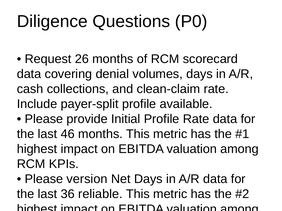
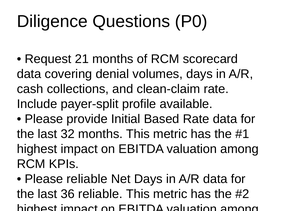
26: 26 -> 21 (82, 59)
Initial Profile: Profile -> Based (162, 119)
46: 46 -> 32 (68, 134)
Please version: version -> reliable (87, 179)
